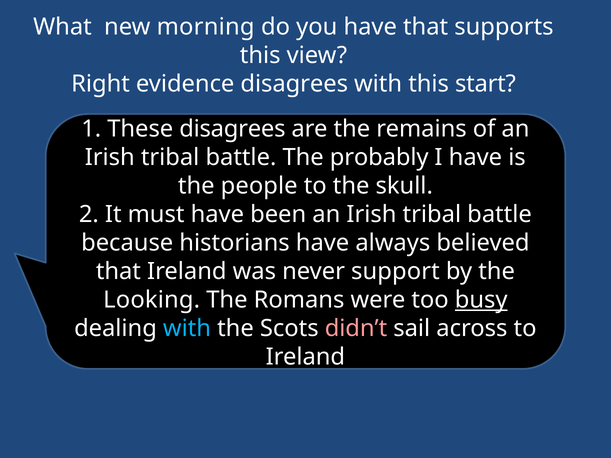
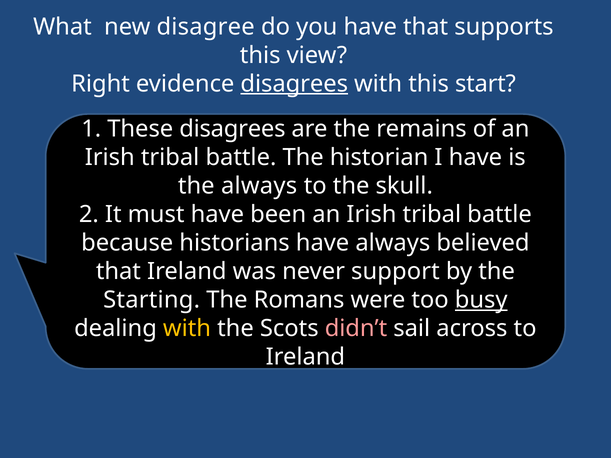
morning: morning -> disagree (206, 27)
disagrees underline: none -> present (294, 84)
probably: probably -> historian (379, 158)
the people: people -> always (259, 186)
Looking: Looking -> Starting (152, 300)
with colour: light blue -> yellow (187, 329)
